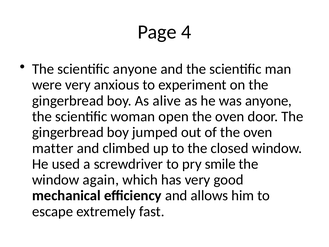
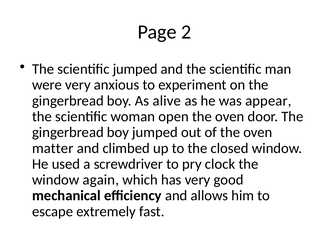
4: 4 -> 2 (186, 32)
scientific anyone: anyone -> jumped (135, 69)
was anyone: anyone -> appear (268, 101)
smile: smile -> clock (220, 164)
